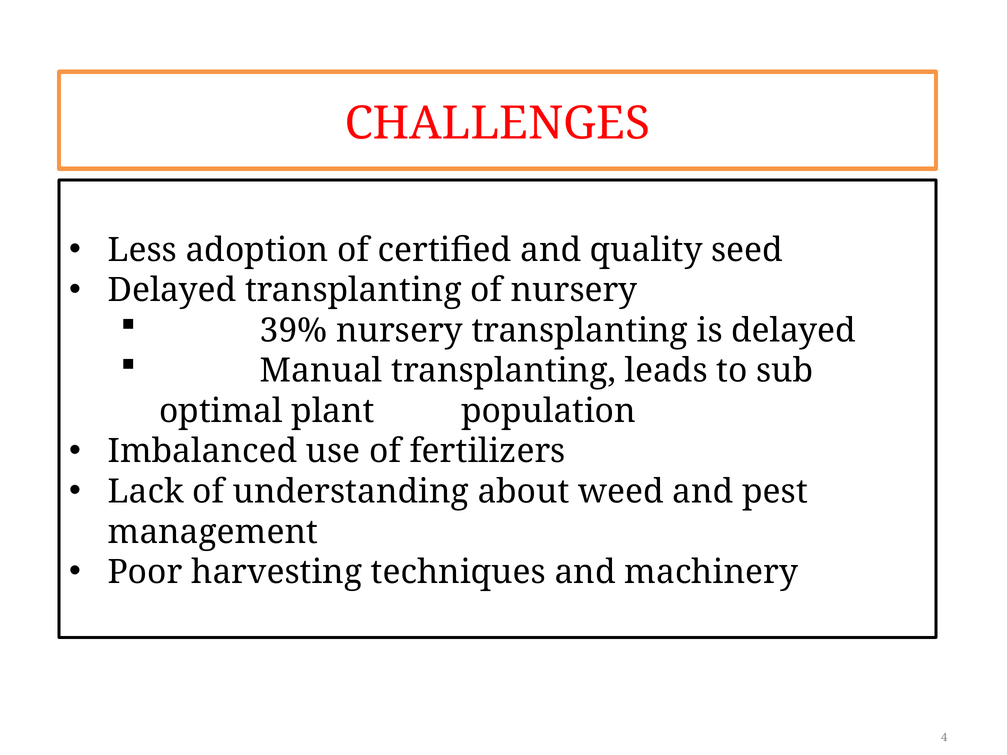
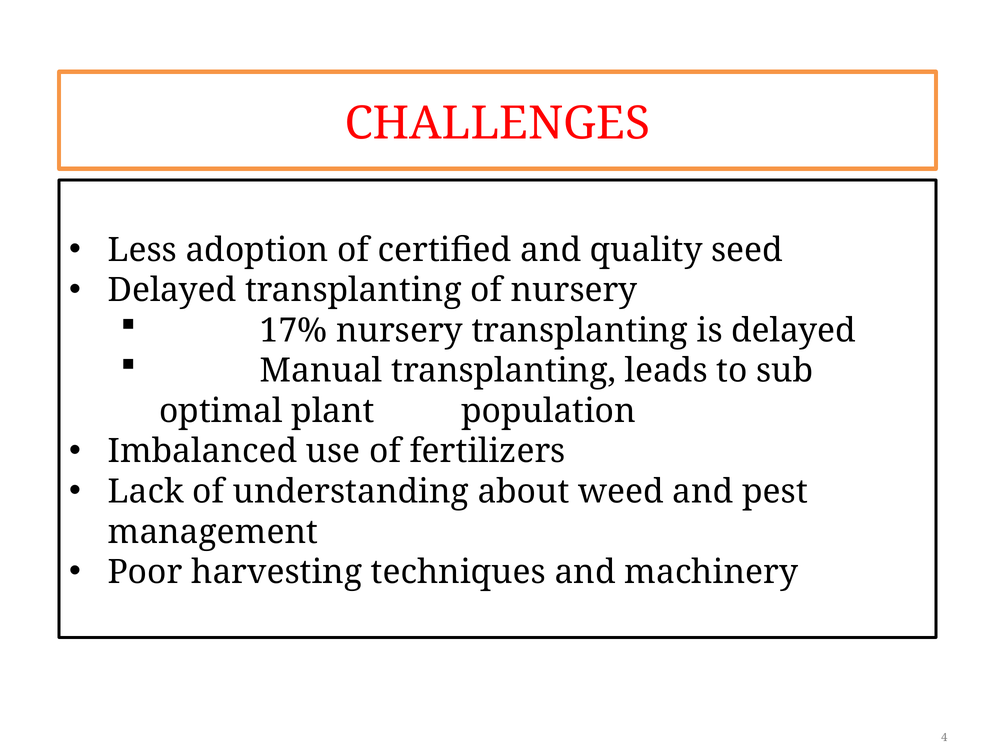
39%: 39% -> 17% (294, 331)
